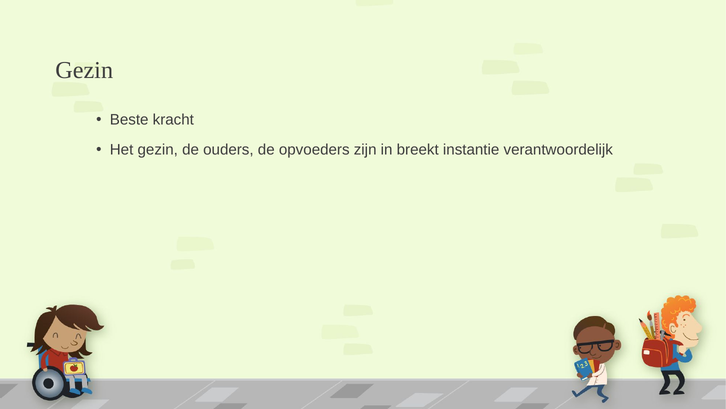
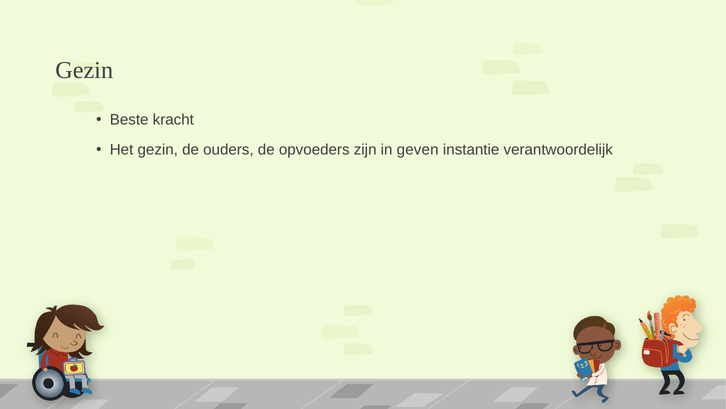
breekt: breekt -> geven (418, 149)
